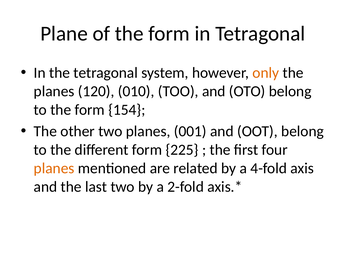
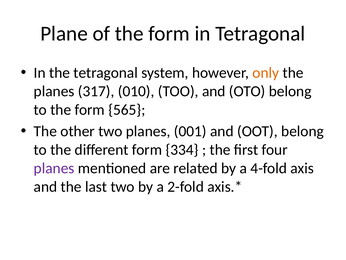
120: 120 -> 317 (96, 91)
154: 154 -> 565 (127, 109)
225: 225 -> 334 (182, 149)
planes colour: orange -> purple (54, 168)
